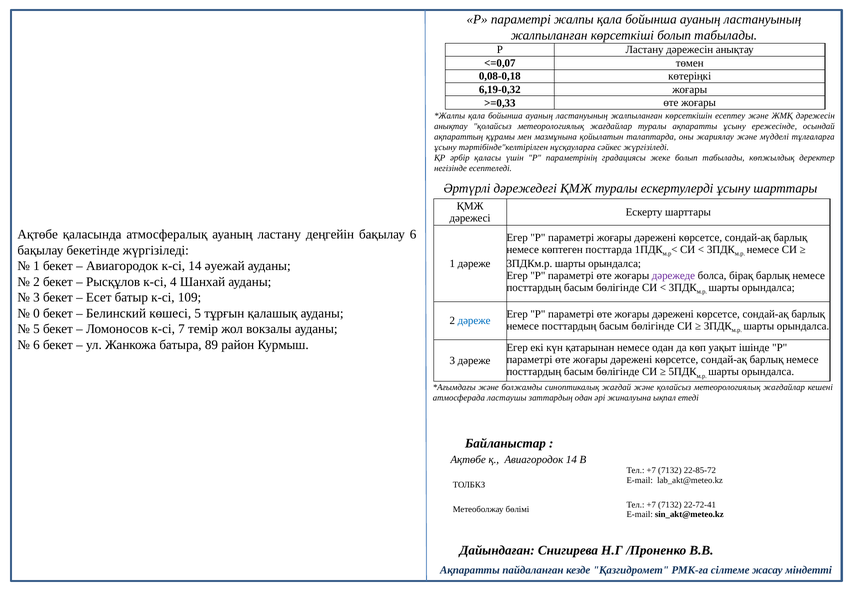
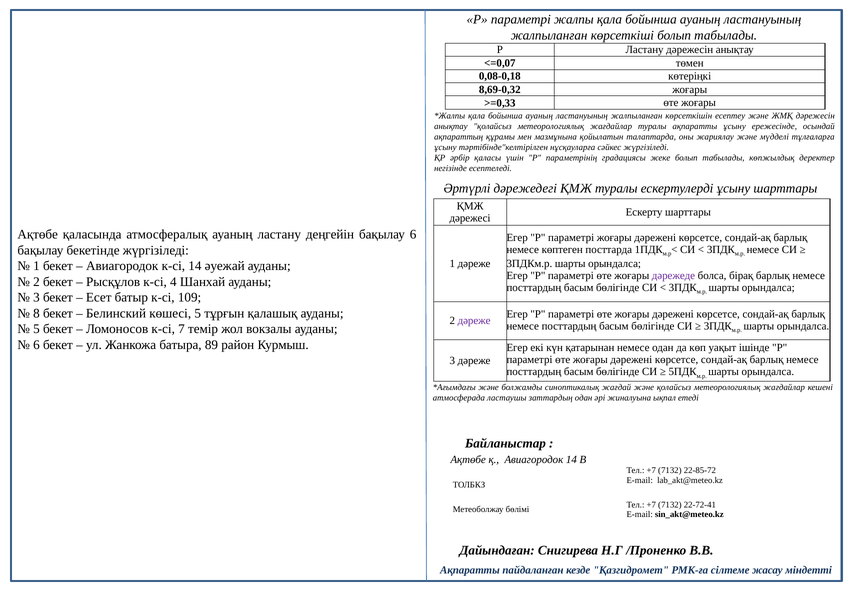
6,19-0,32: 6,19-0,32 -> 8,69-0,32 (500, 89)
0: 0 -> 8 (36, 313)
дәреже colour: blue -> purple (474, 321)
